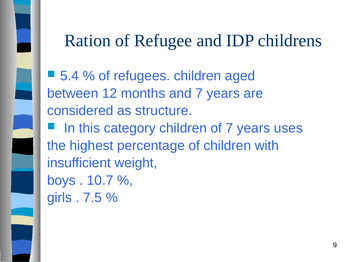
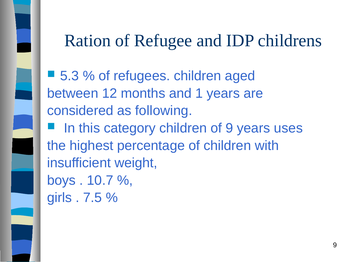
5.4: 5.4 -> 5.3 (70, 76)
and 7: 7 -> 1 (199, 93)
structure: structure -> following (164, 111)
of 7: 7 -> 9 (229, 128)
